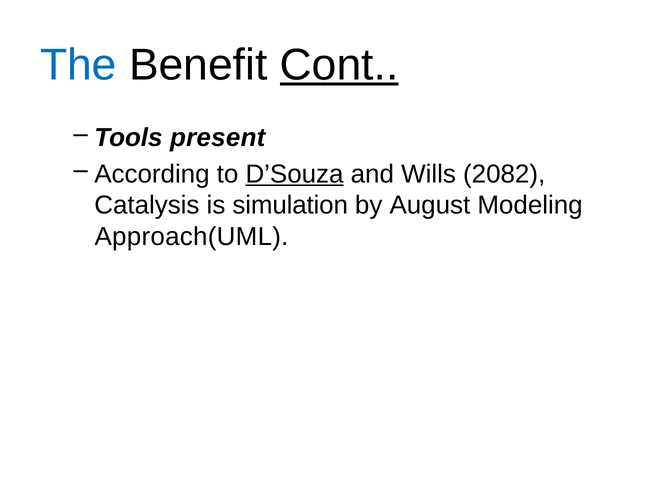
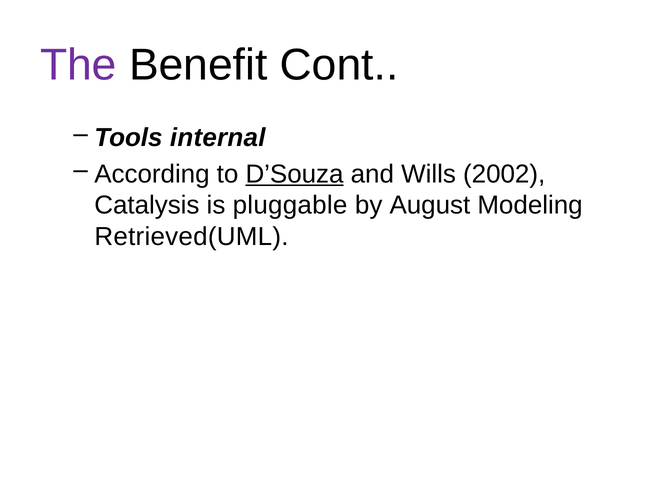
The colour: blue -> purple (78, 65)
Cont underline: present -> none (339, 65)
present: present -> internal (218, 138)
2082: 2082 -> 2002 (504, 174)
simulation: simulation -> pluggable (290, 205)
Approach(UML: Approach(UML -> Retrieved(UML (191, 236)
